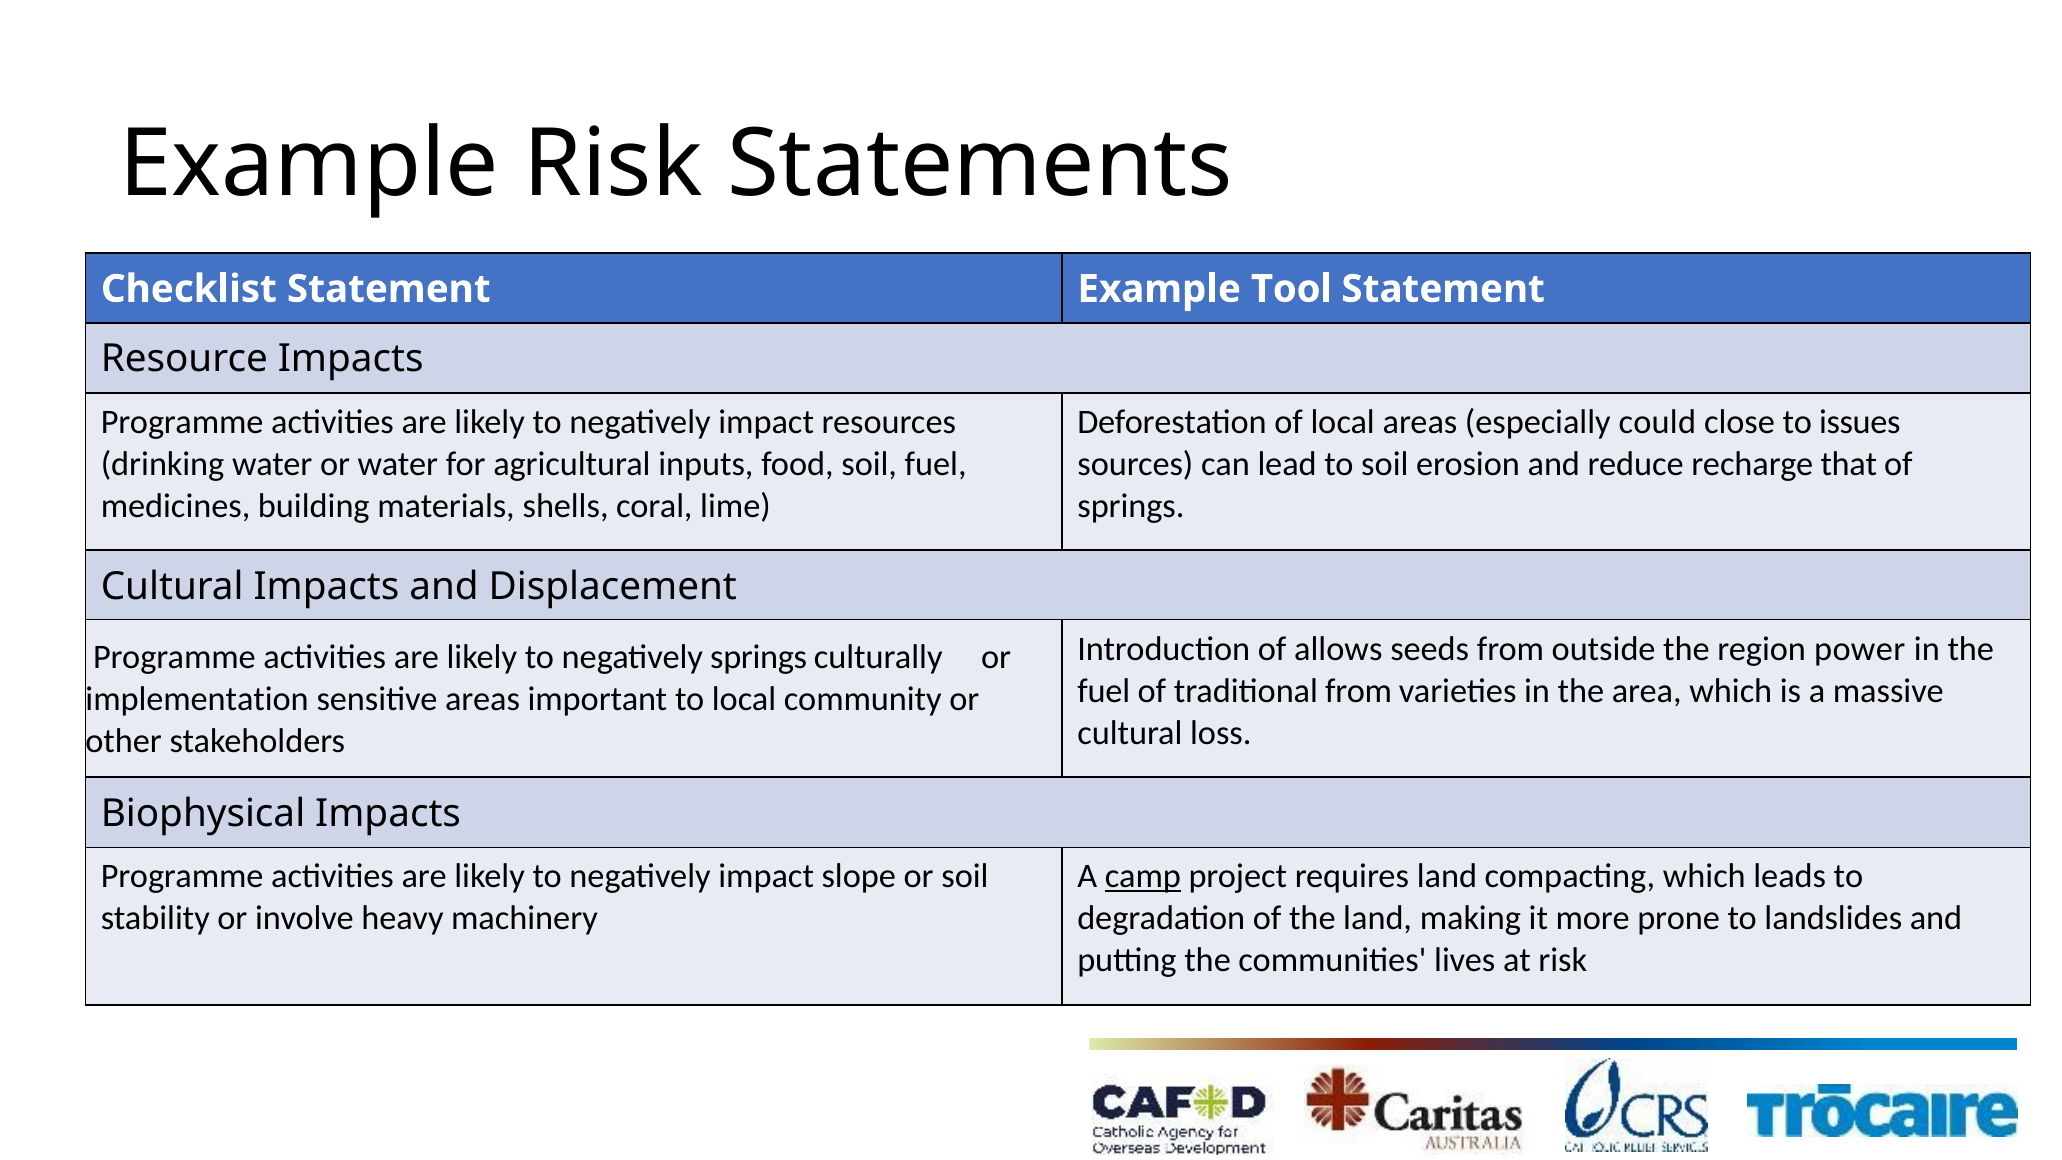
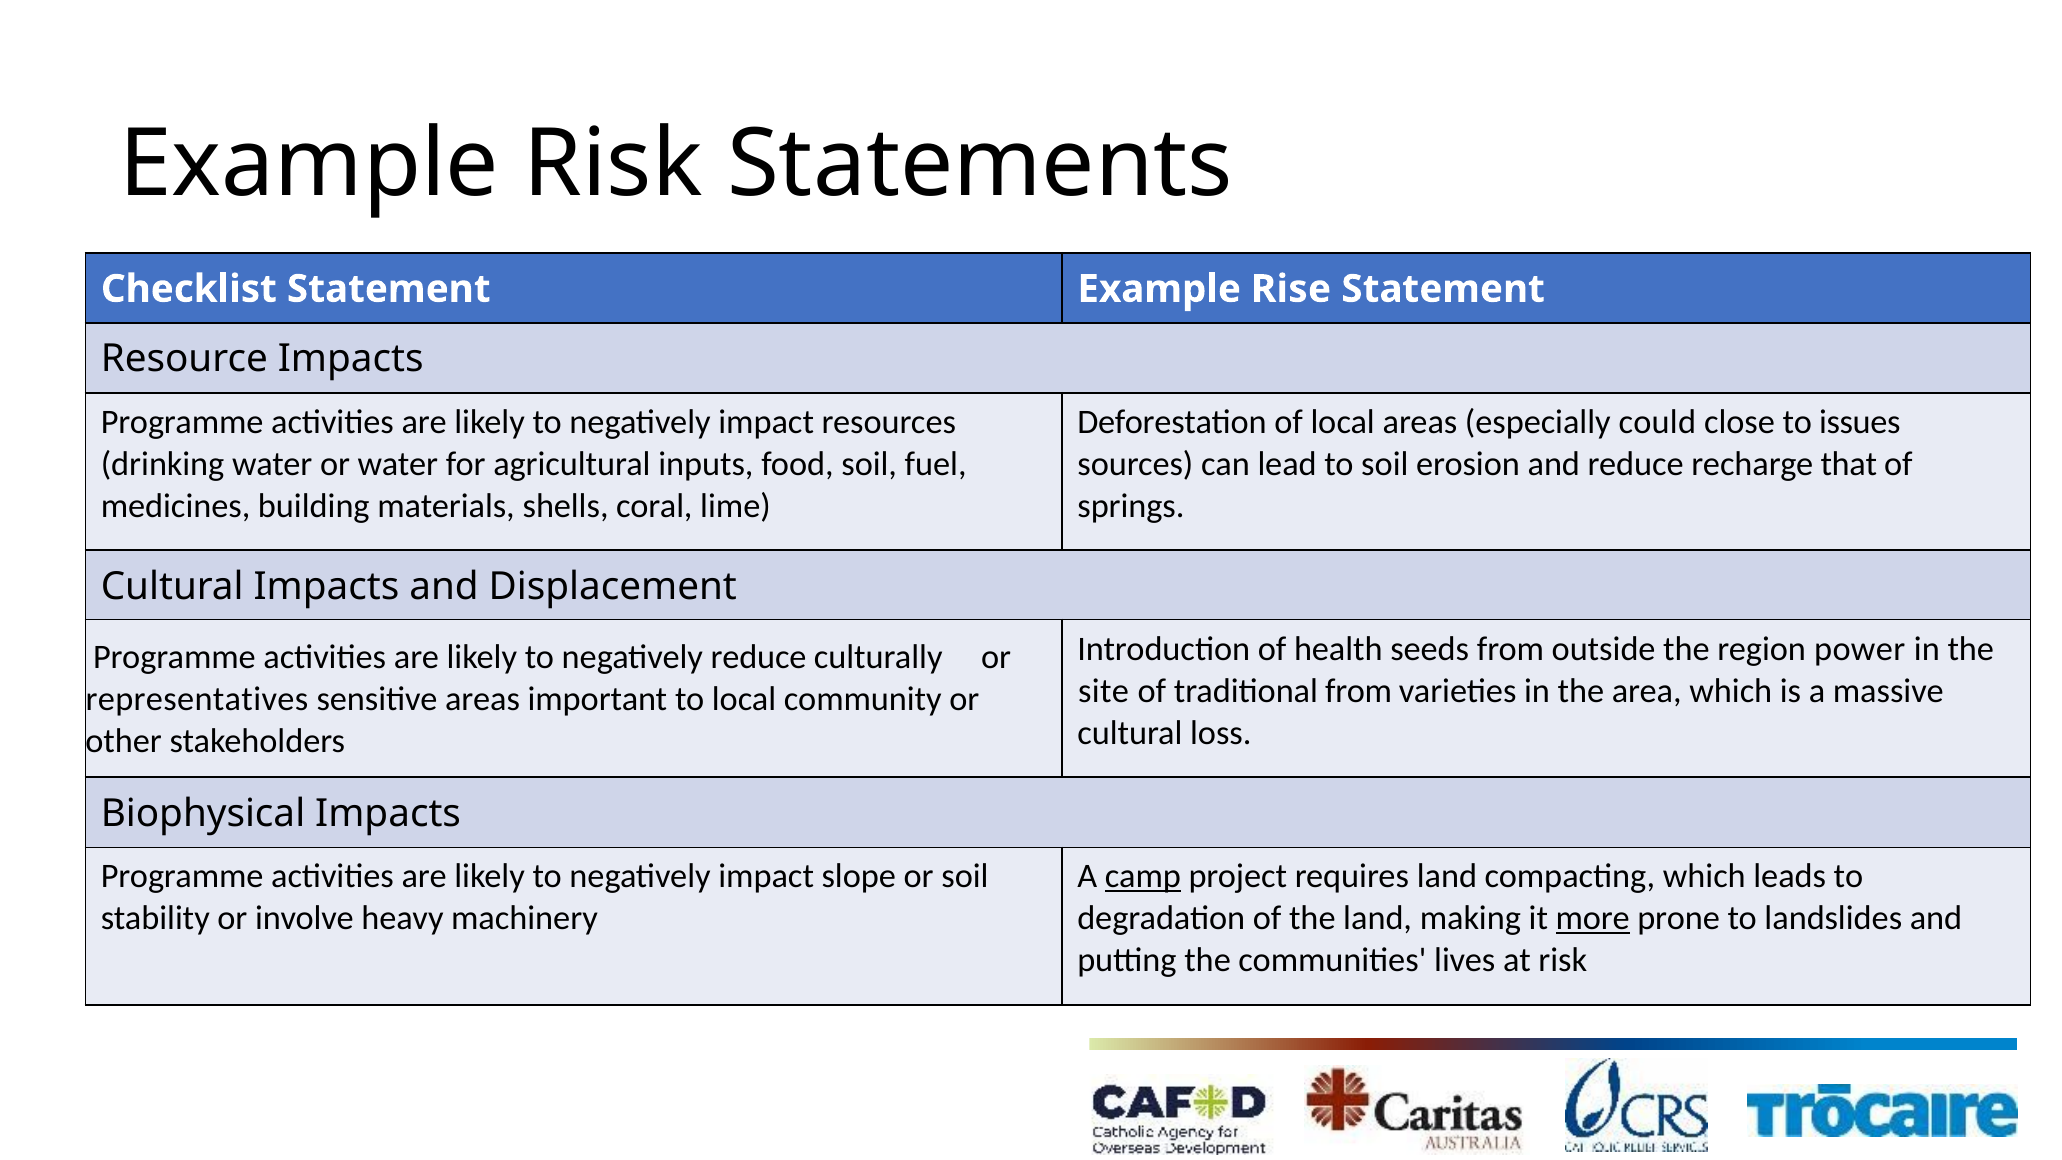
Tool: Tool -> Rise (1291, 289)
allows: allows -> health (1338, 649)
negatively springs: springs -> reduce (759, 657)
fuel: fuel -> site (1103, 691)
implementation: implementation -> representatives (197, 699)
more underline: none -> present (1593, 919)
